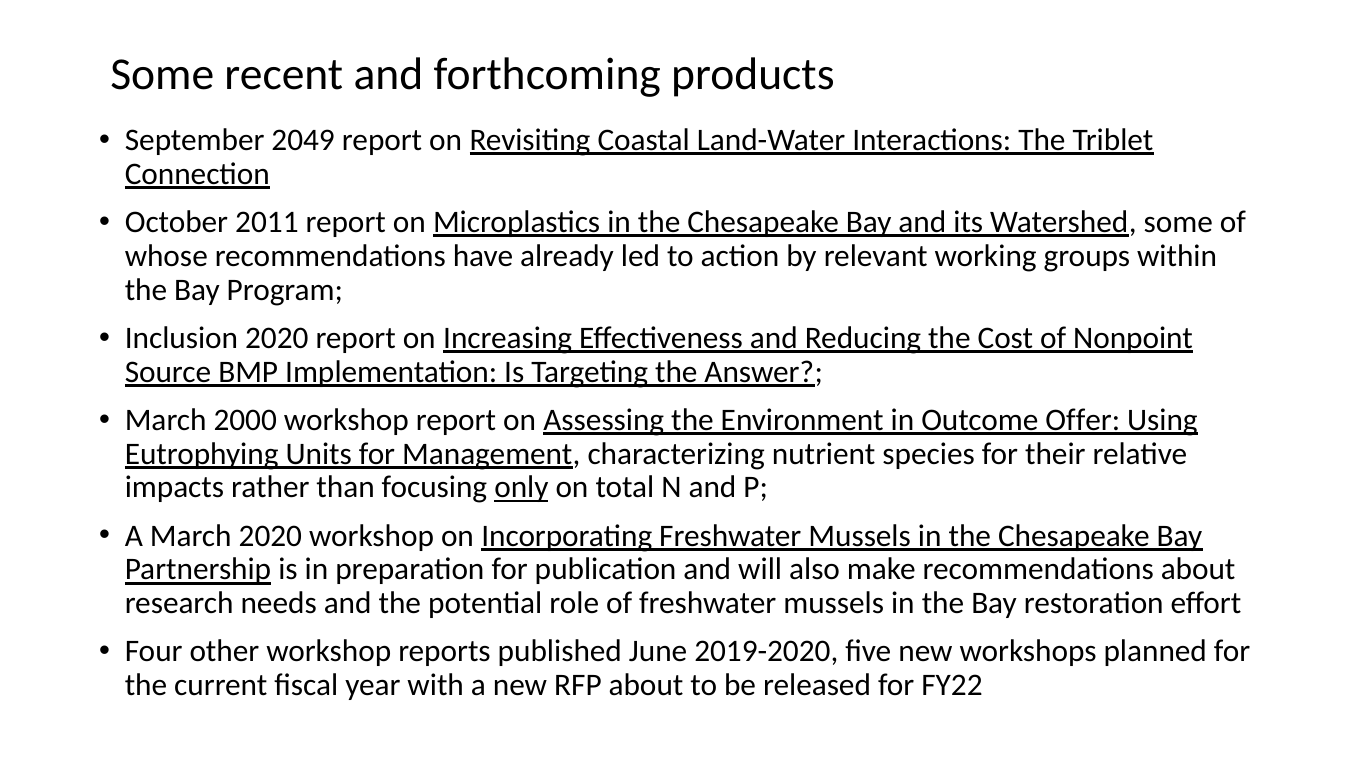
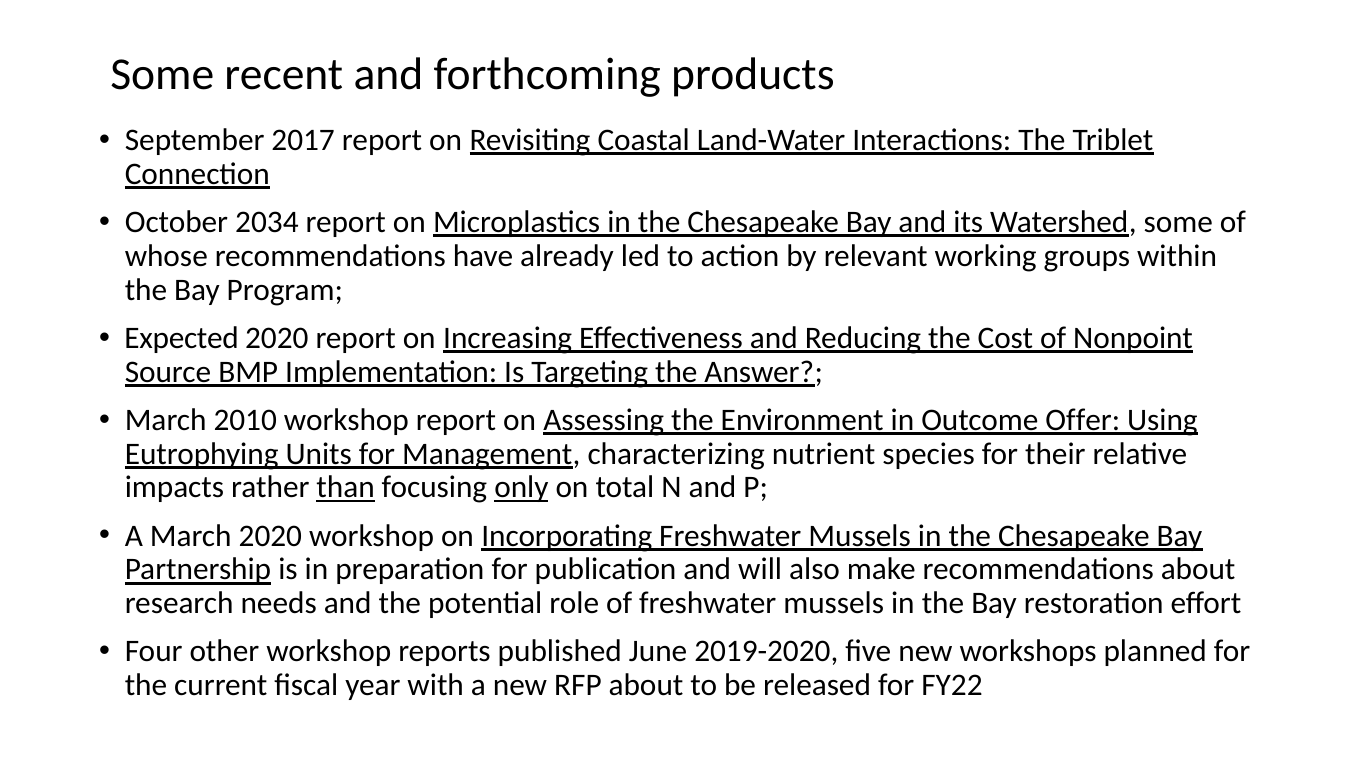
2049: 2049 -> 2017 (303, 140)
2011: 2011 -> 2034 (267, 222)
Inclusion: Inclusion -> Expected (182, 338)
2000: 2000 -> 2010 (245, 420)
than underline: none -> present (346, 488)
